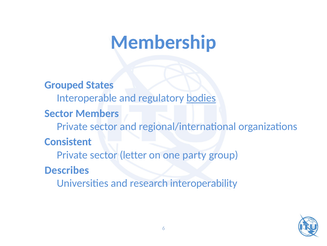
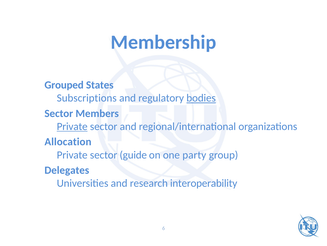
Interoperable: Interoperable -> Subscriptions (87, 98)
Private underline: none -> present (72, 126)
Consistent: Consistent -> Allocation (68, 141)
letter: letter -> guide (133, 154)
Describes: Describes -> Delegates (67, 170)
